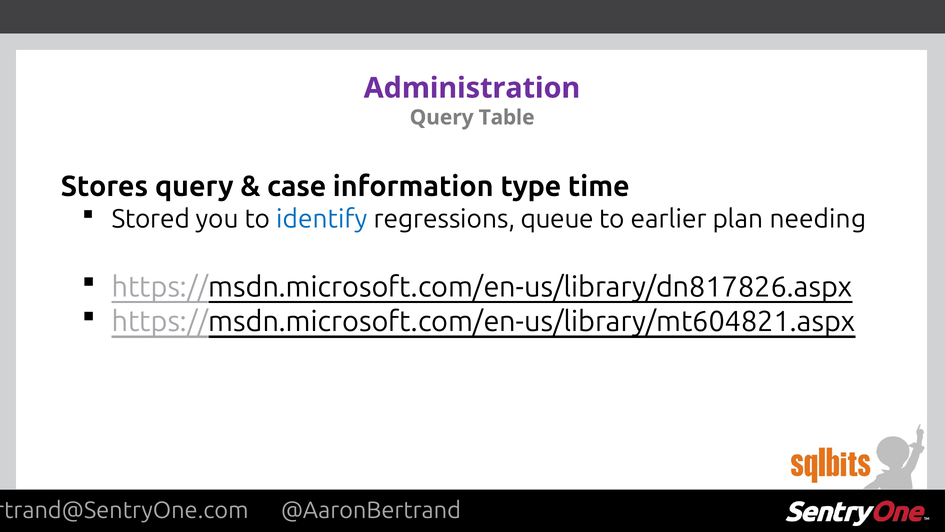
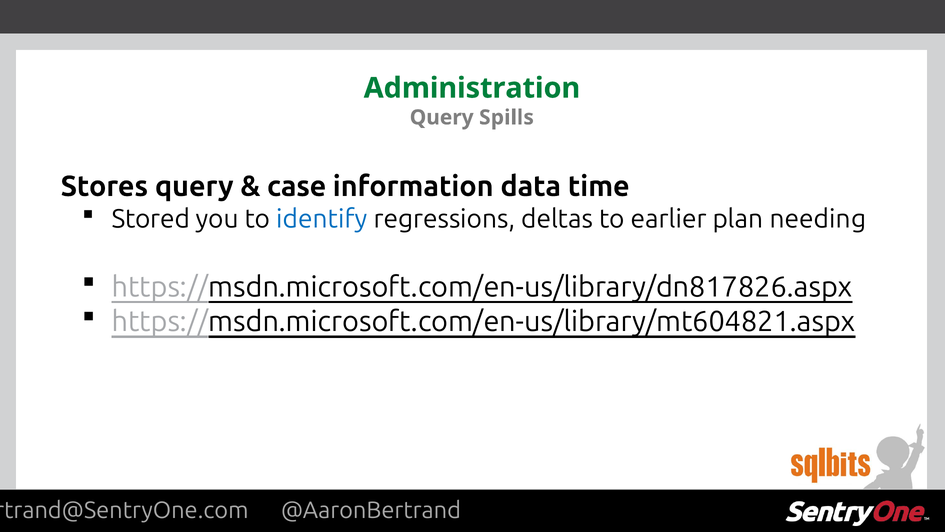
Administration colour: purple -> green (472, 88)
Table: Table -> Spills (506, 117)
type: type -> data (531, 186)
queue: queue -> deltas (557, 219)
